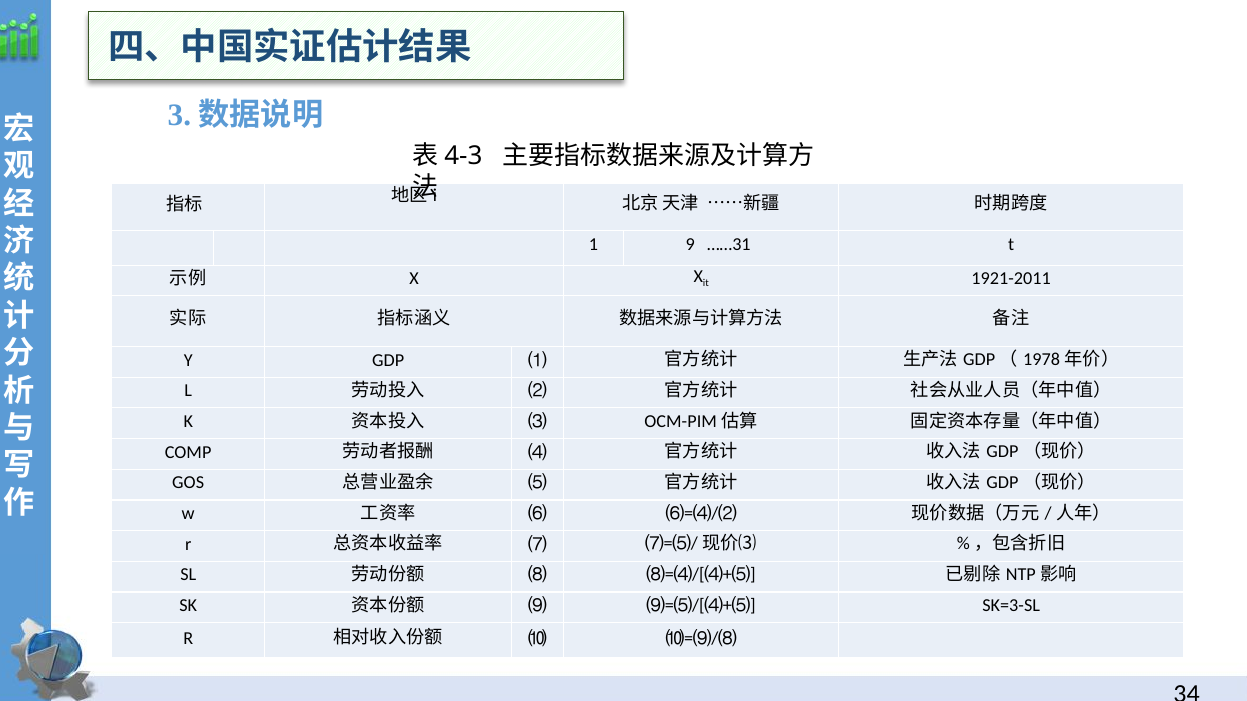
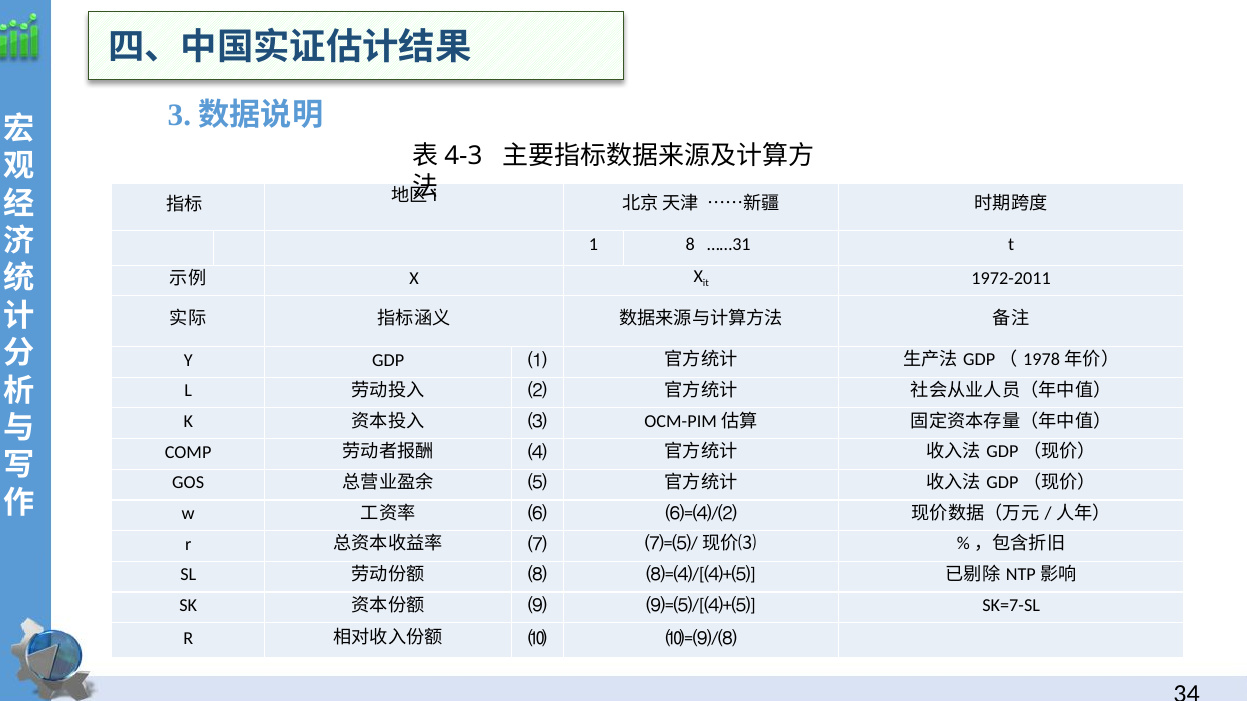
9: 9 -> 8 (690, 245)
1921-2011: 1921-2011 -> 1972-2011 (1011, 279)
SK=3-SL: SK=3-SL -> SK=7-SL (1011, 606)
